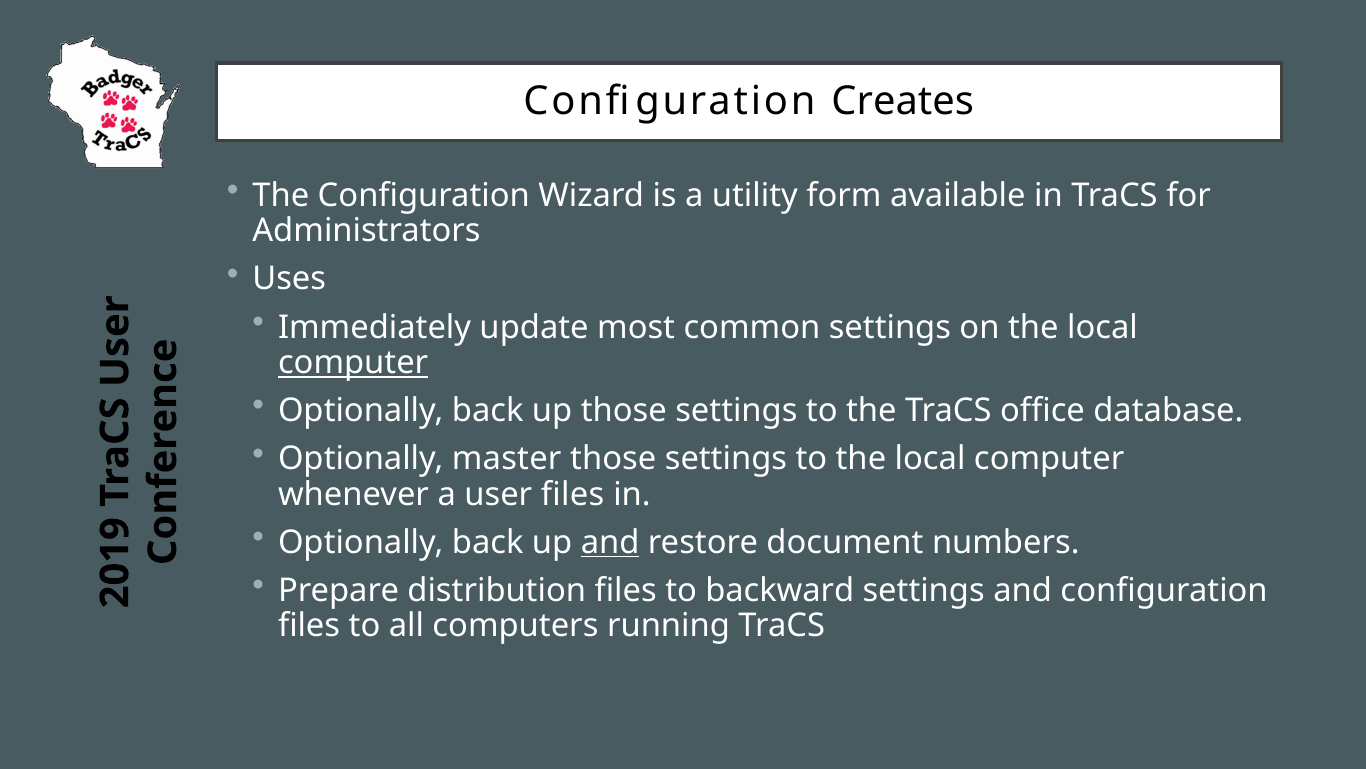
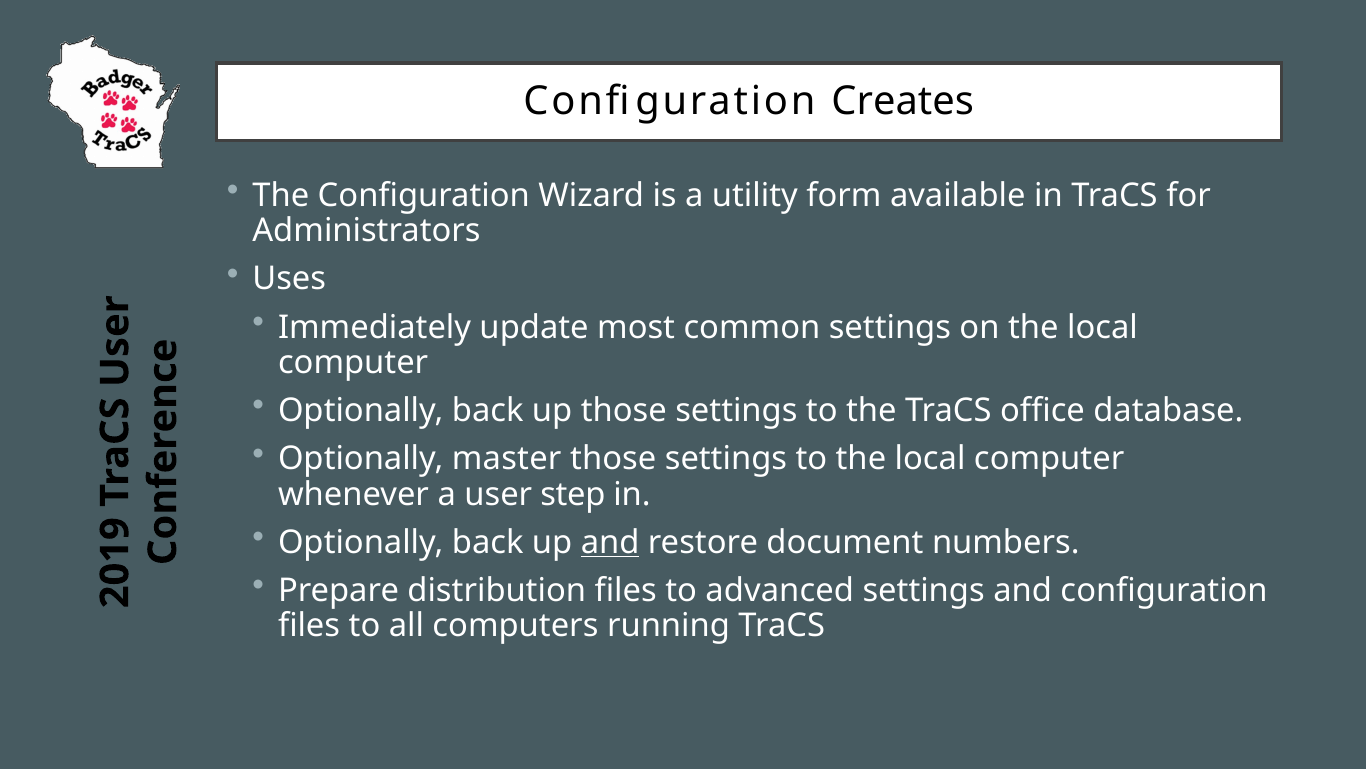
computer underline: present -> none (353, 362)
user files: files -> step (573, 494)
backward: backward -> advanced (780, 590)
